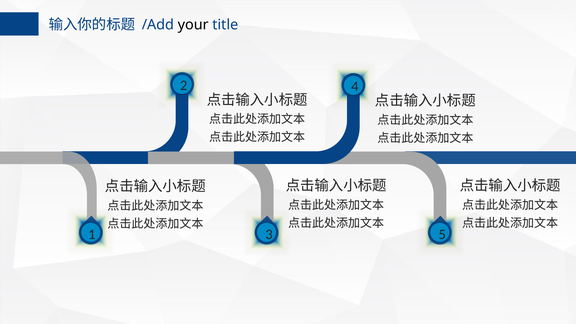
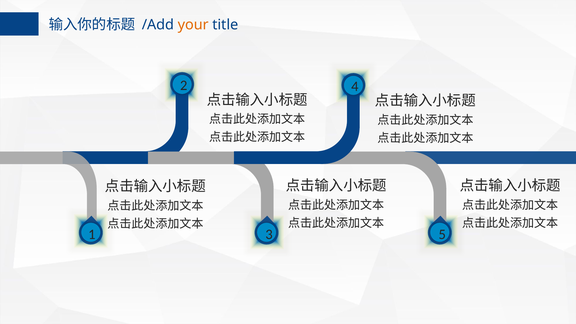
your colour: black -> orange (193, 25)
